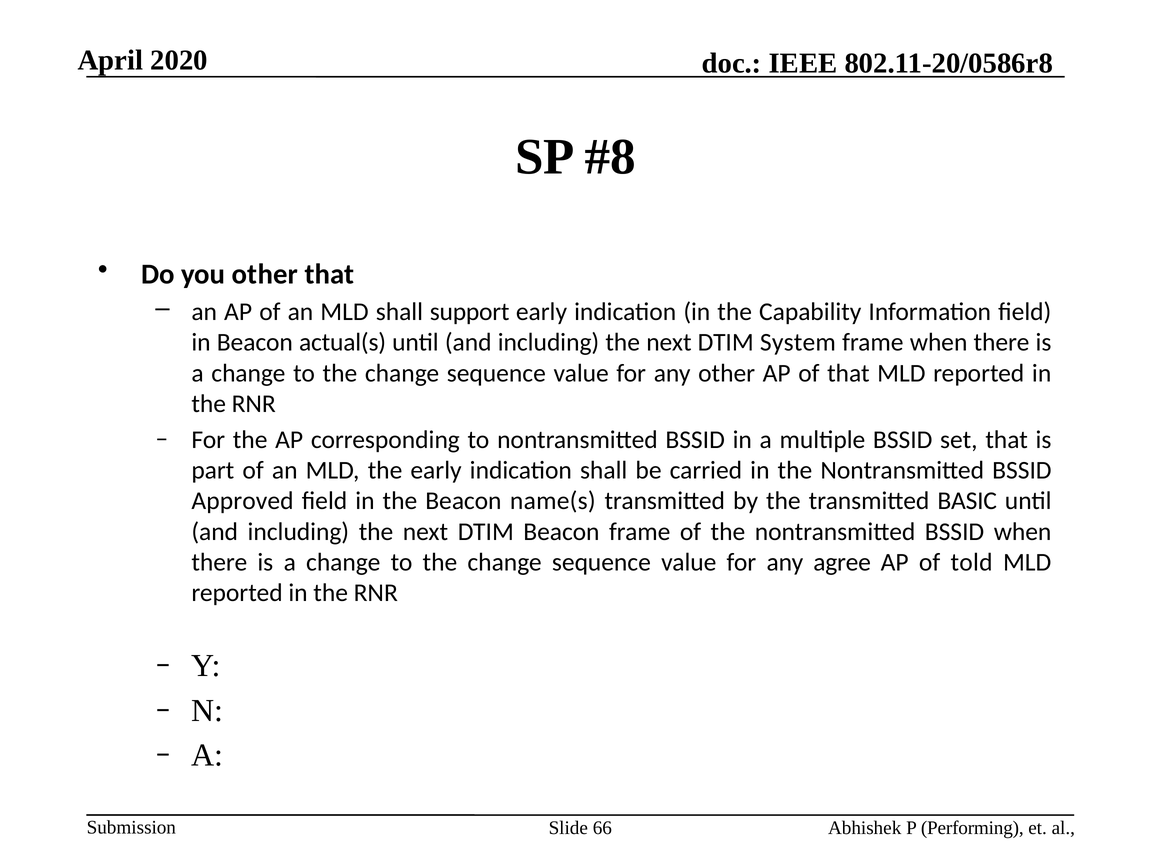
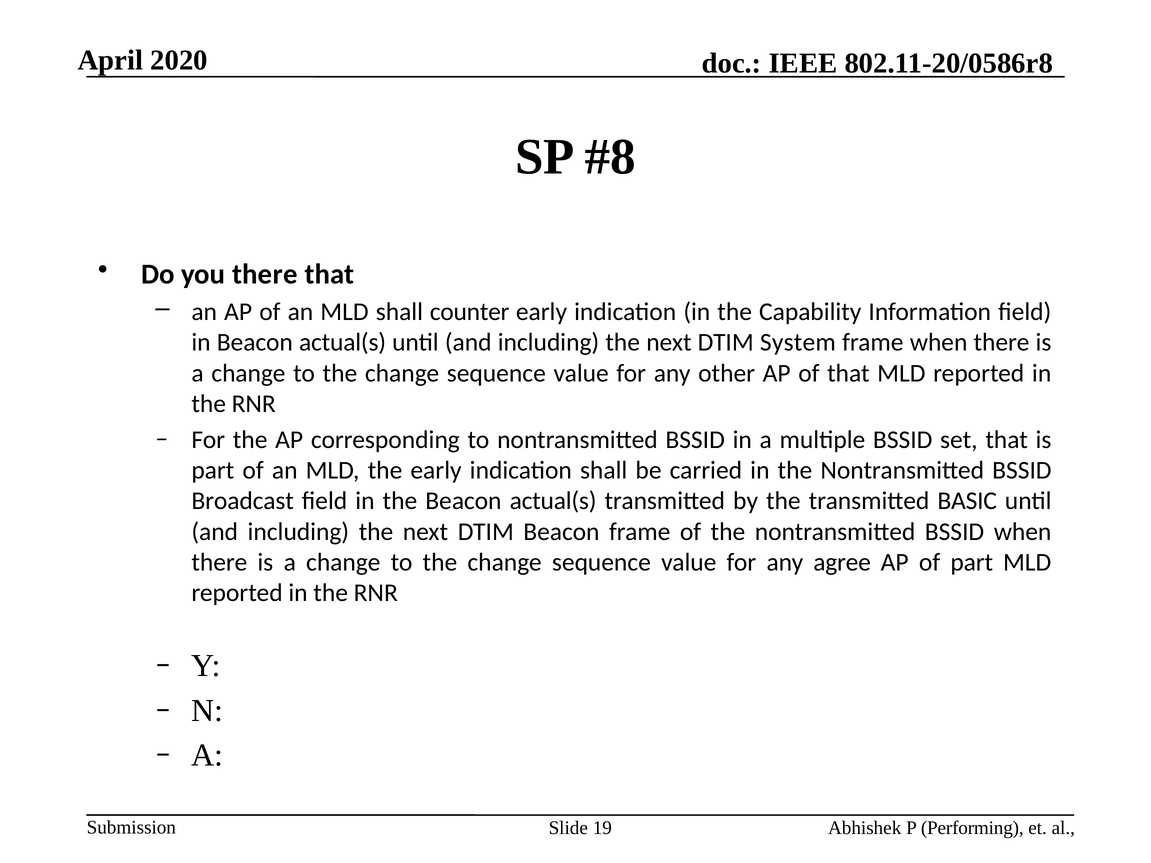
you other: other -> there (265, 274)
support: support -> counter (470, 312)
Approved: Approved -> Broadcast (243, 501)
the Beacon name(s: name(s -> actual(s (553, 501)
of told: told -> part (972, 562)
66: 66 -> 19 (602, 828)
